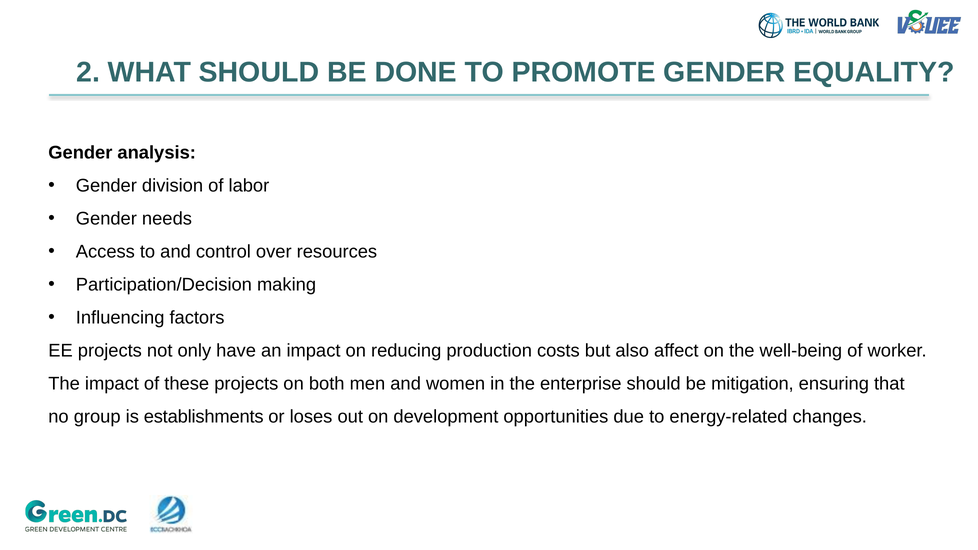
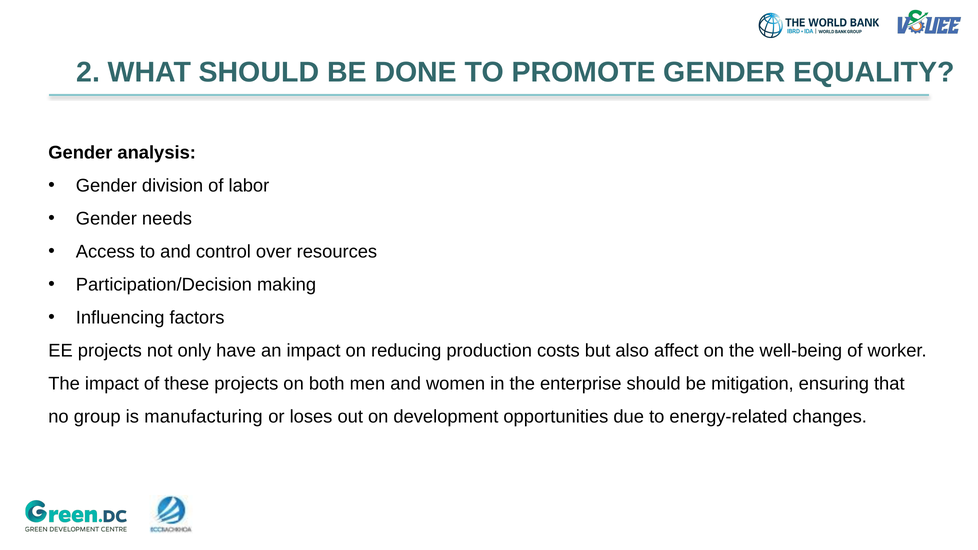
establishments: establishments -> manufacturing (204, 417)
